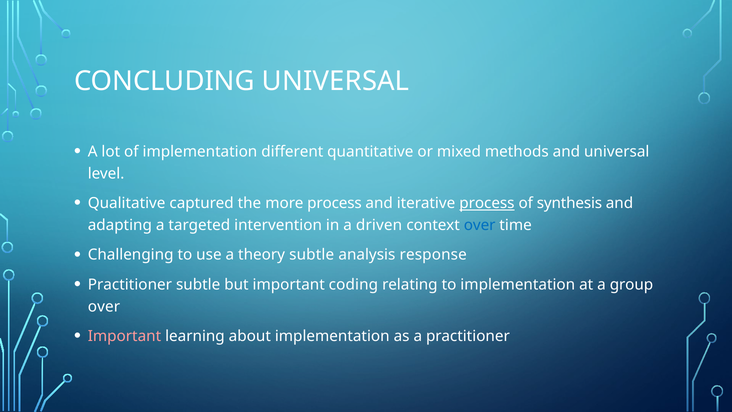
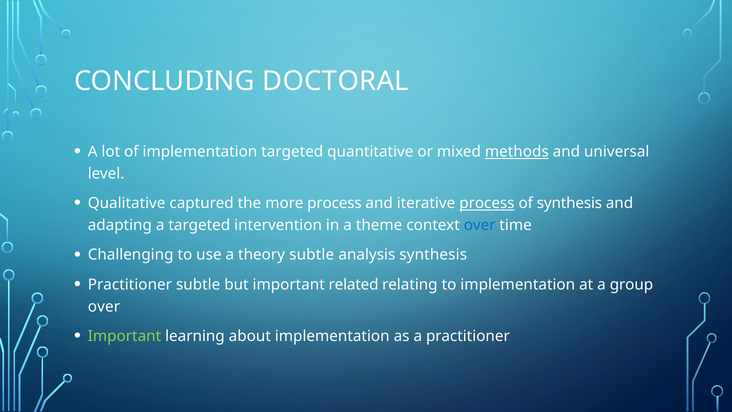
CONCLUDING UNIVERSAL: UNIVERSAL -> DOCTORAL (336, 81)
implementation different: different -> targeted (292, 152)
methods underline: none -> present (517, 152)
driven: driven -> theme (379, 225)
analysis response: response -> synthesis (433, 255)
coding: coding -> related (354, 284)
Important colour: pink -> light green (124, 336)
